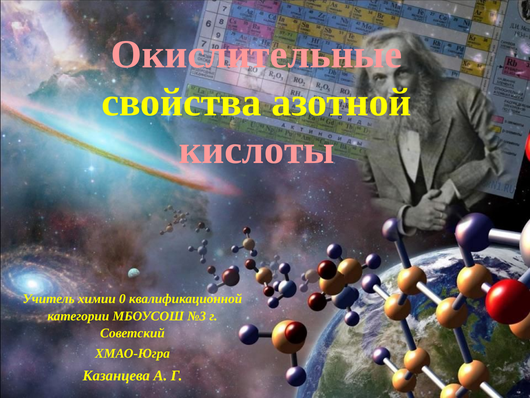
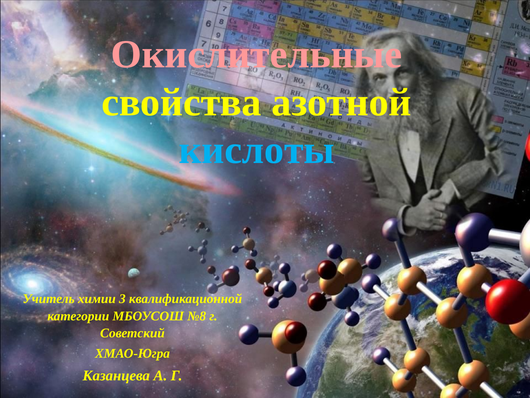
кислоты colour: pink -> light blue (257, 150)
0: 0 -> 3 (122, 298)
№3: №3 -> №8 (197, 316)
